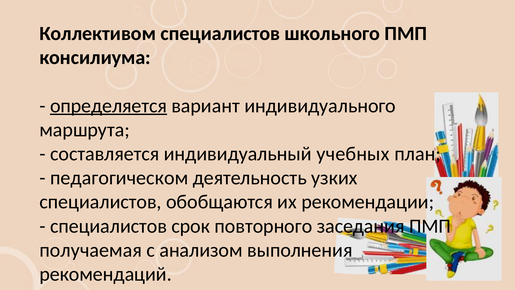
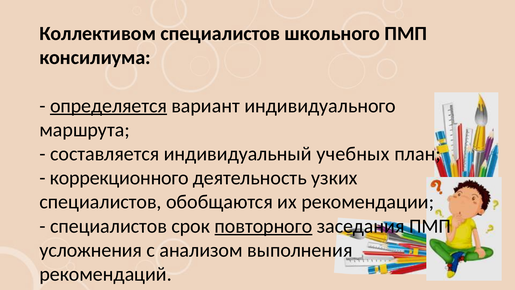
педагогическом: педагогическом -> коррекционного (119, 178)
повторного underline: none -> present (263, 226)
получаемая: получаемая -> усложнения (91, 250)
